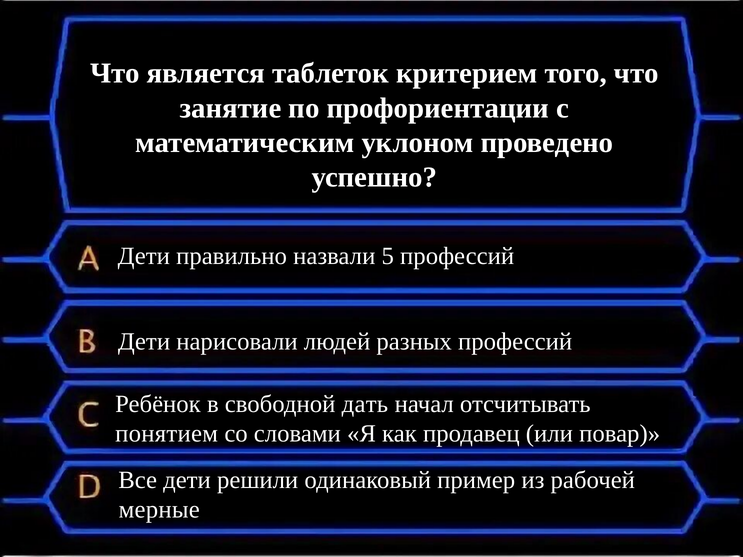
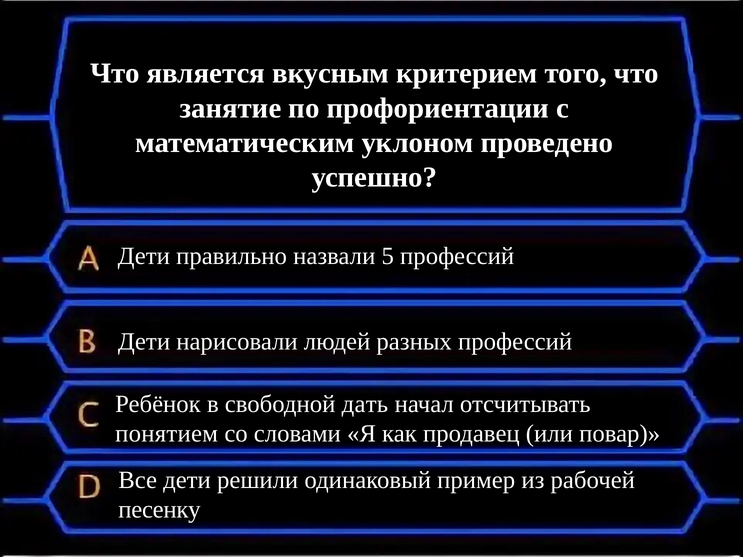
таблеток: таблеток -> вкусным (331, 73)
мерные: мерные -> песенку (159, 510)
